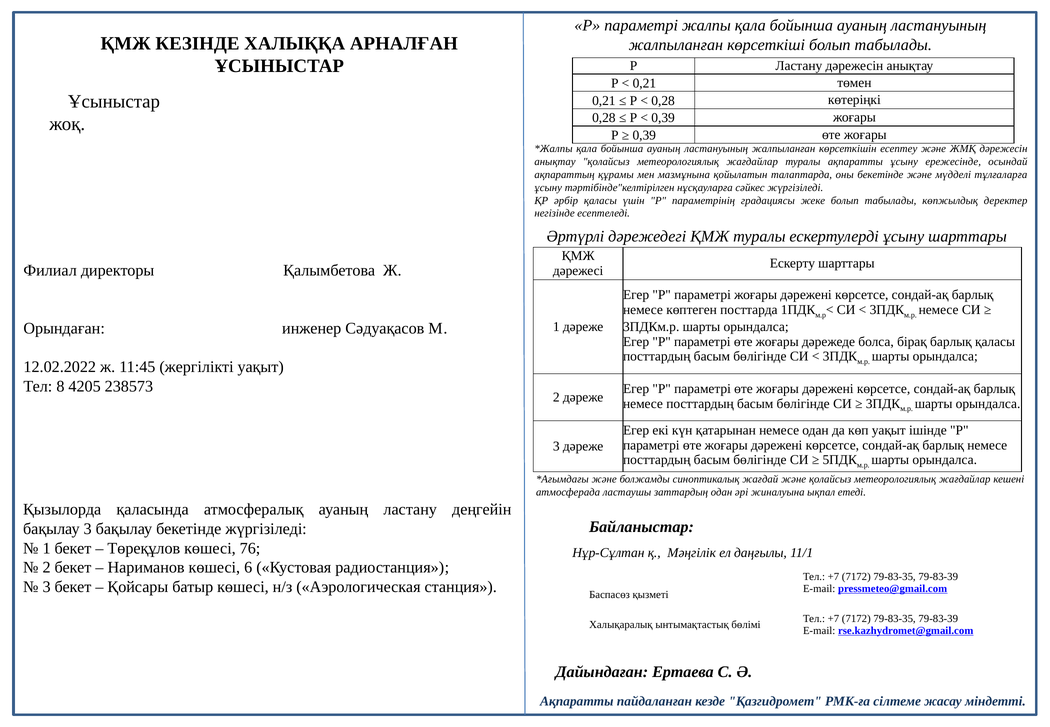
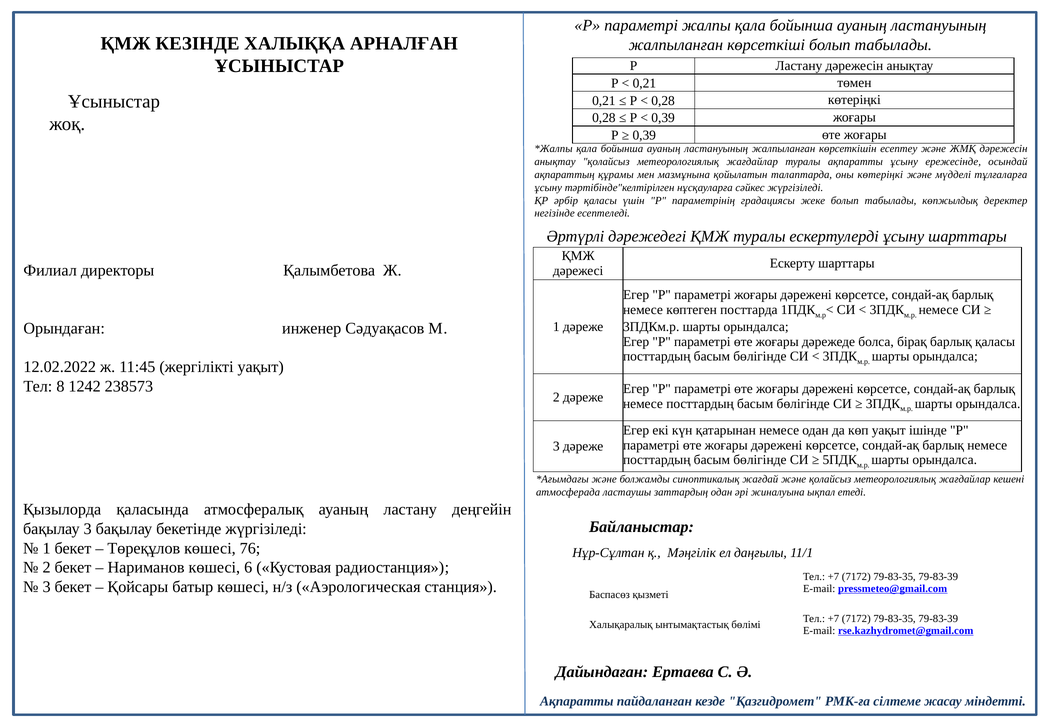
оны бекетінде: бекетінде -> көтеріңкі (880, 175)
4205: 4205 -> 1242 (85, 386)
